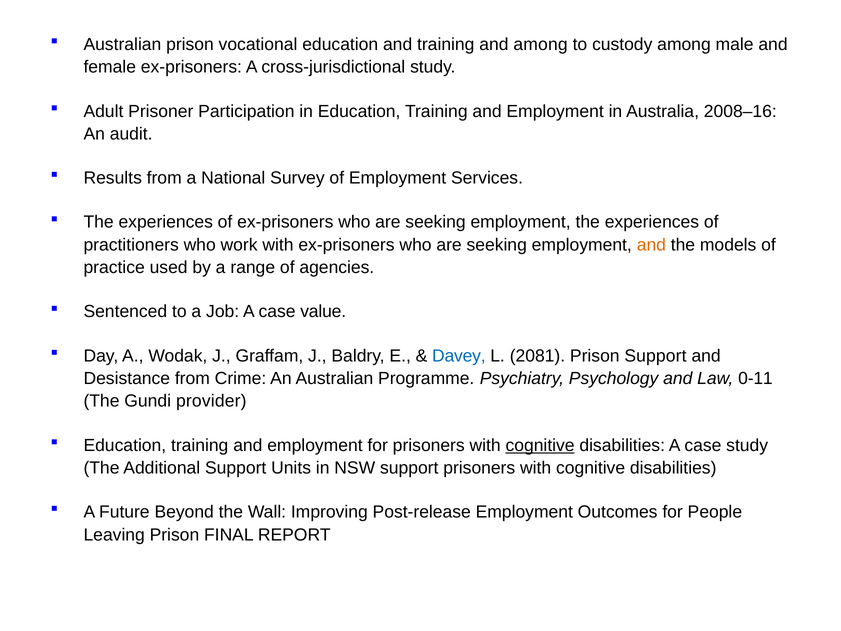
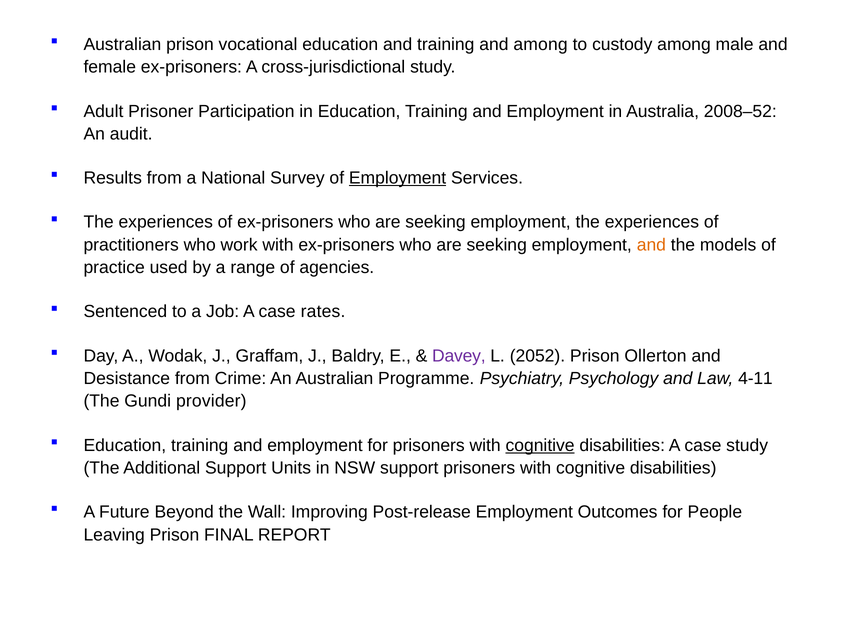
2008–16: 2008–16 -> 2008–52 (740, 111)
Employment underline: none -> present (398, 178)
value: value -> rates (323, 312)
Davey colour: blue -> purple (459, 356)
2081: 2081 -> 2052 (537, 356)
Prison Support: Support -> Ollerton (655, 356)
0-11: 0-11 -> 4-11 (755, 378)
